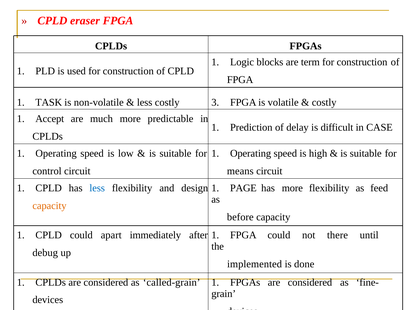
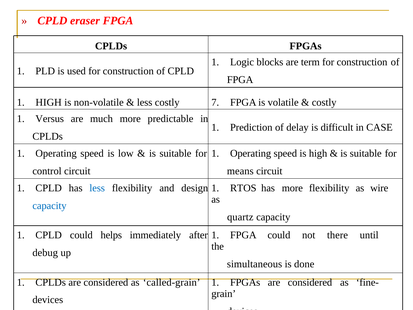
1 TASK: TASK -> HIGH (49, 102)
3: 3 -> 7 (215, 102)
Accept: Accept -> Versus (50, 119)
PAGE: PAGE -> RTOS (243, 188)
feed: feed -> wire (379, 188)
capacity colour: orange -> blue (49, 206)
before: before -> quartz (240, 217)
apart: apart -> helps (111, 235)
implemented: implemented -> simultaneous (255, 264)
